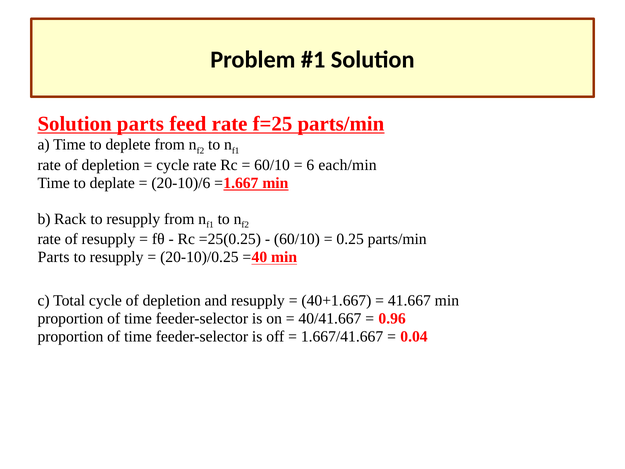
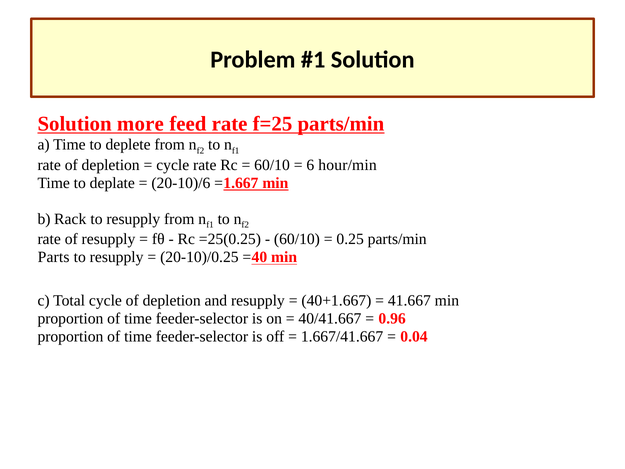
Solution parts: parts -> more (140, 124)
each/min: each/min -> hour/min (348, 165)
